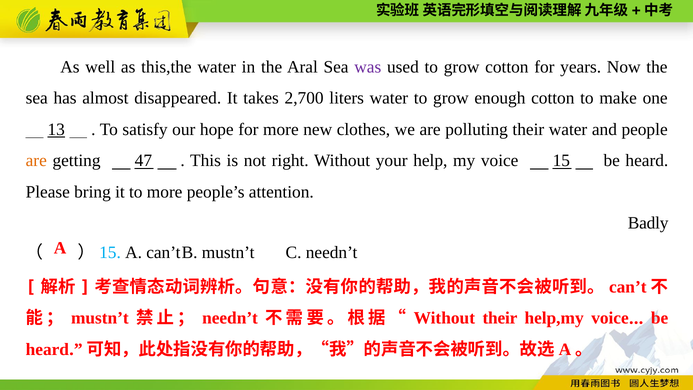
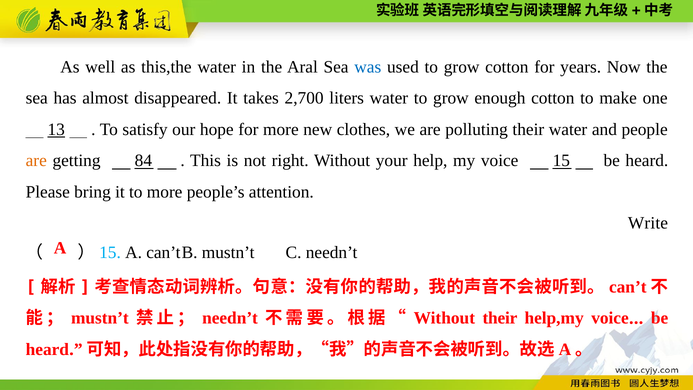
was colour: purple -> blue (368, 67)
47: 47 -> 84 (143, 161)
Badly: Badly -> Write (648, 223)
